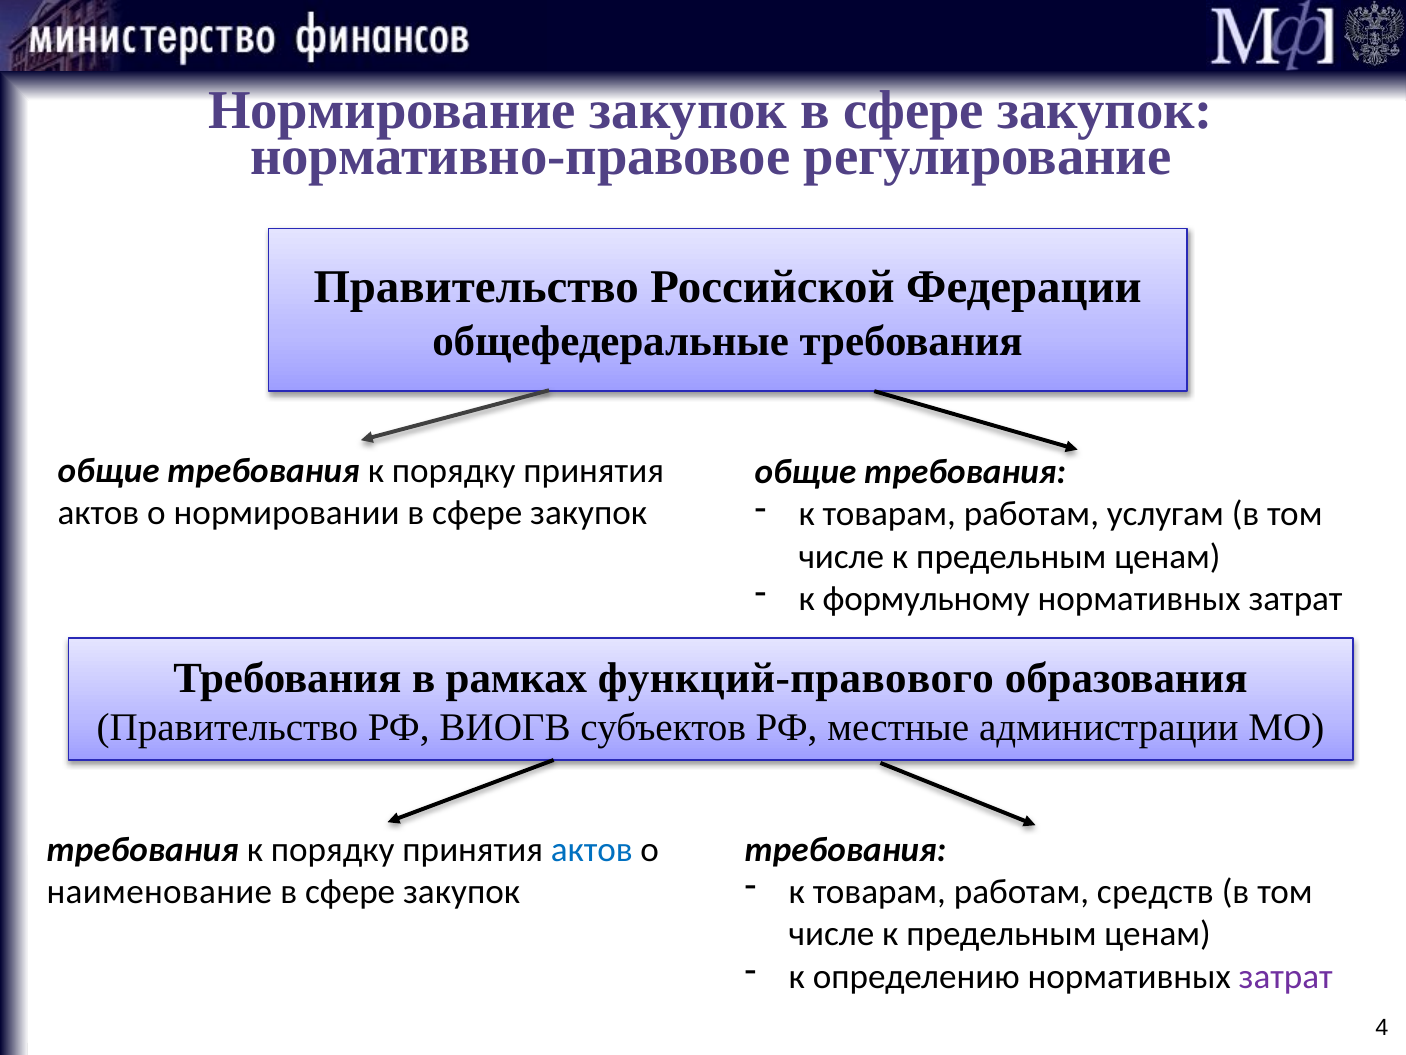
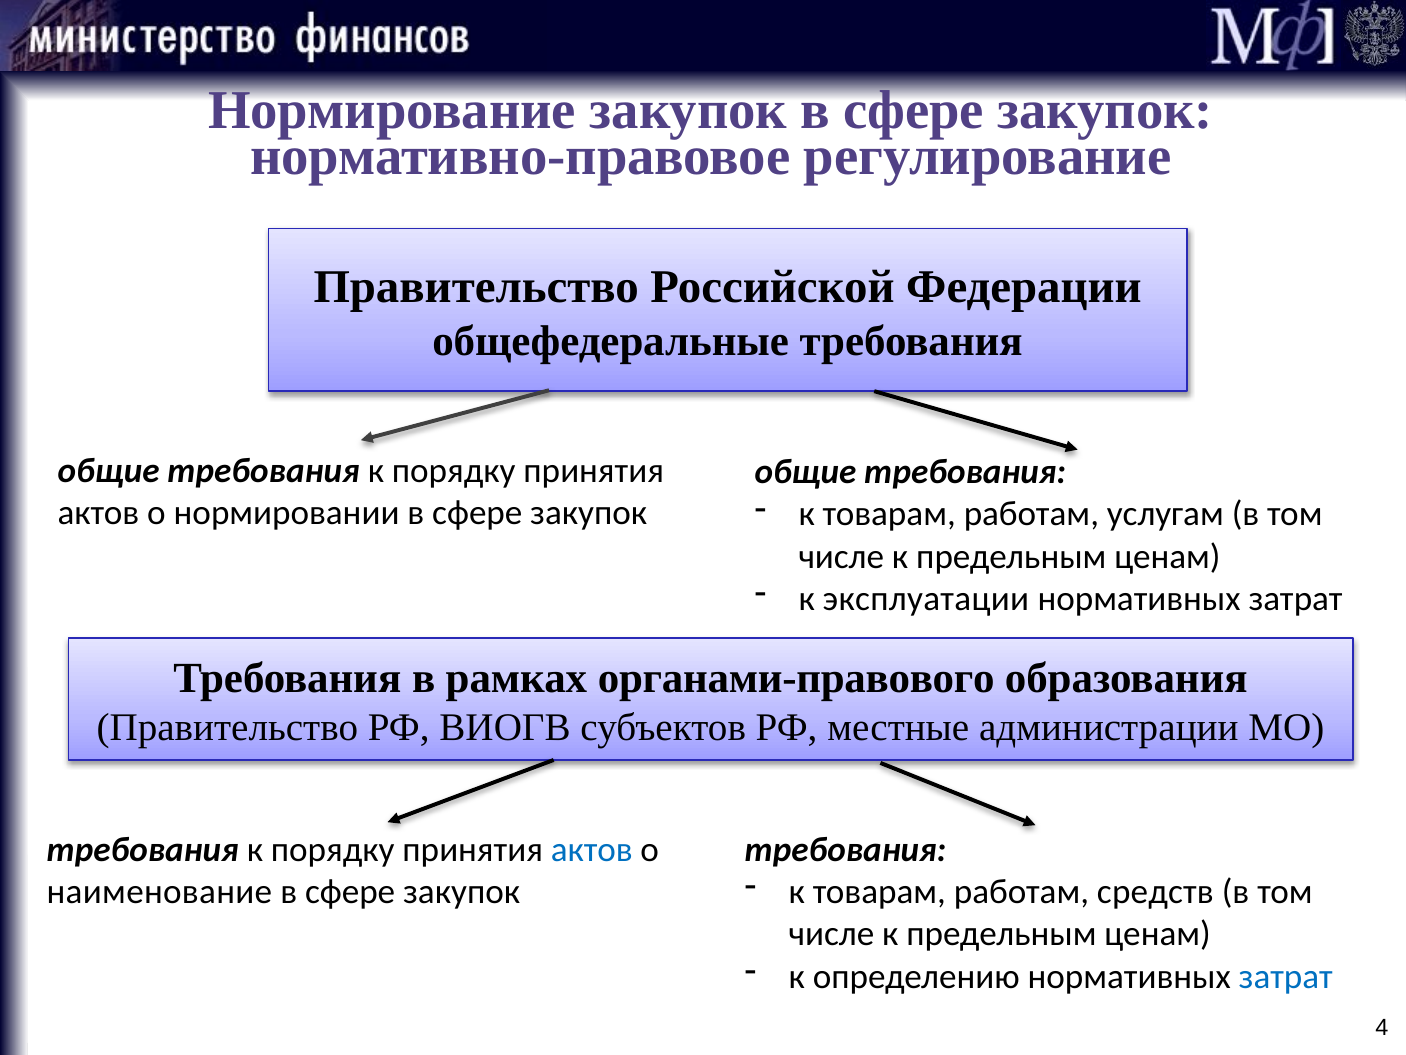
формульному: формульному -> эксплуатации (926, 598)
функций-правового: функций-правового -> органами-правового (796, 678)
затрат colour: purple -> blue (1286, 976)
